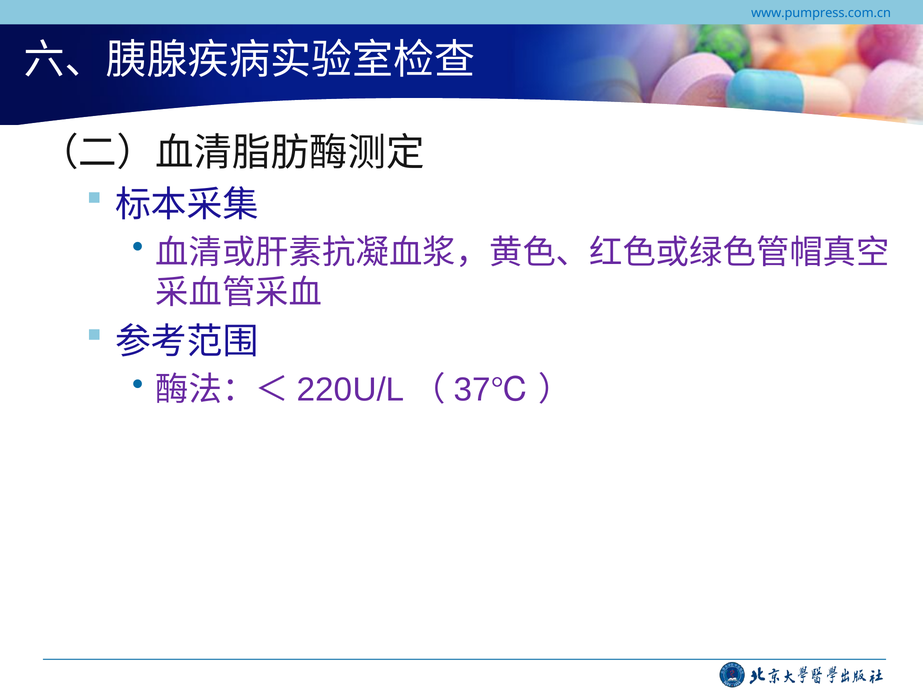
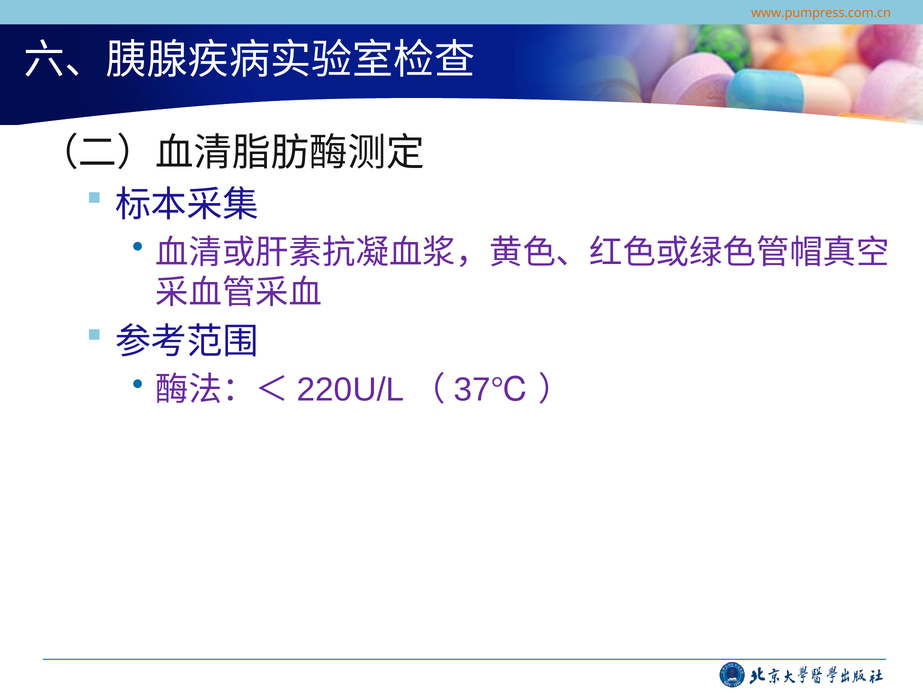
www.pumpress.com.cn colour: blue -> orange (821, 13)
